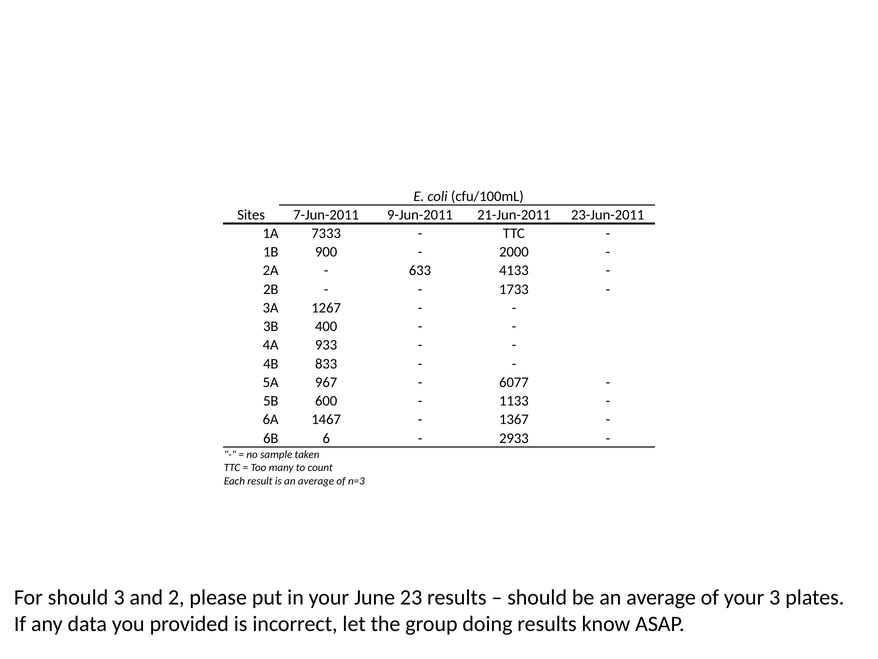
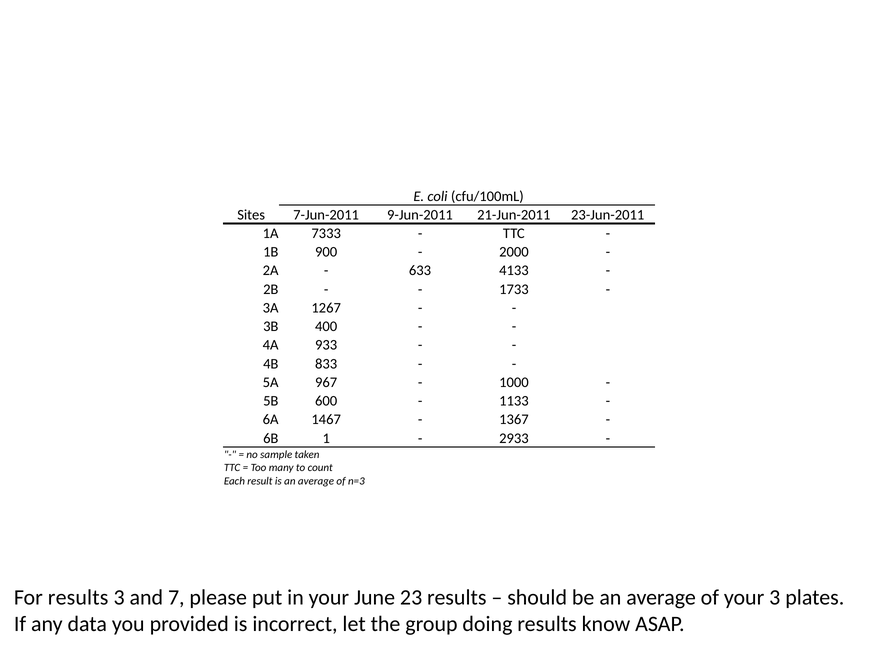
6077: 6077 -> 1000 (514, 382)
6: 6 -> 1 (326, 438)
For should: should -> results (78, 597)
2: 2 -> 7 (176, 597)
